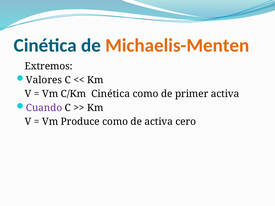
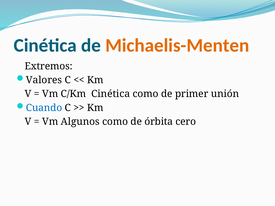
primer activa: activa -> unión (225, 94)
Cuando colour: purple -> blue (44, 108)
Produce: Produce -> Algunos (80, 122)
de activa: activa -> órbita (159, 122)
